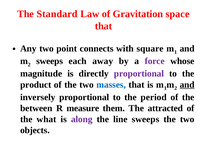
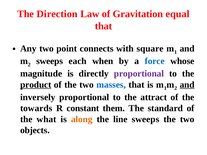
Standard: Standard -> Direction (57, 14)
space: space -> equal (178, 14)
away: away -> when (103, 61)
force colour: purple -> blue (155, 61)
product underline: none -> present (36, 85)
period: period -> attract (154, 97)
between: between -> towards (36, 108)
measure: measure -> constant (83, 108)
attracted: attracted -> standard (165, 108)
along colour: purple -> orange (82, 119)
